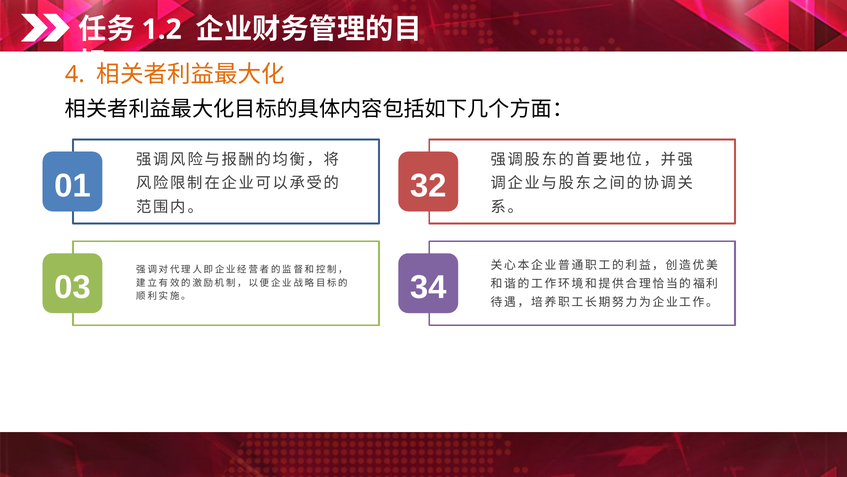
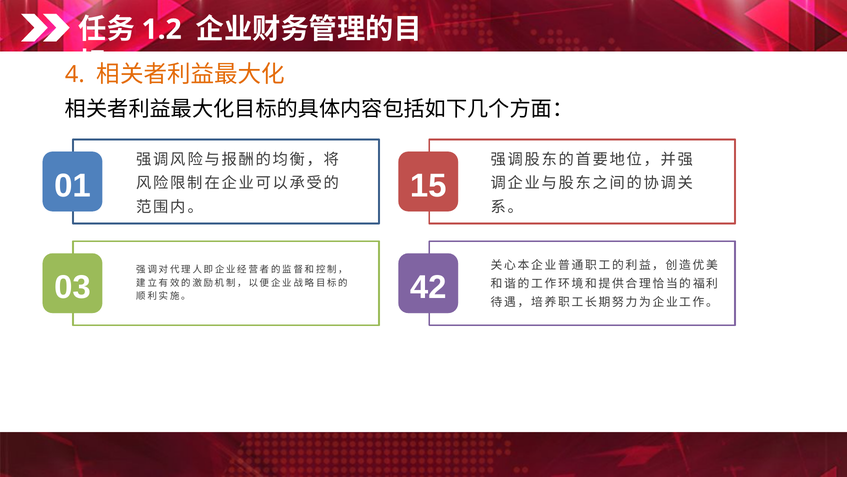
32: 32 -> 15 (428, 186)
34: 34 -> 42 (428, 287)
